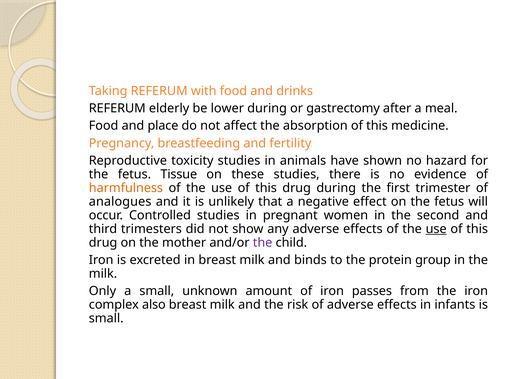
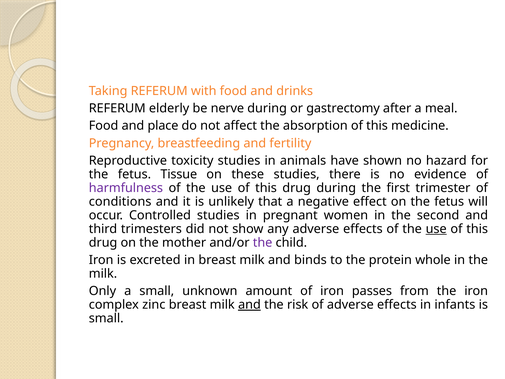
lower: lower -> nerve (227, 108)
harmfulness colour: orange -> purple (126, 188)
analogues: analogues -> conditions (120, 201)
group: group -> whole (433, 260)
also: also -> zinc (154, 305)
and underline: none -> present (249, 305)
